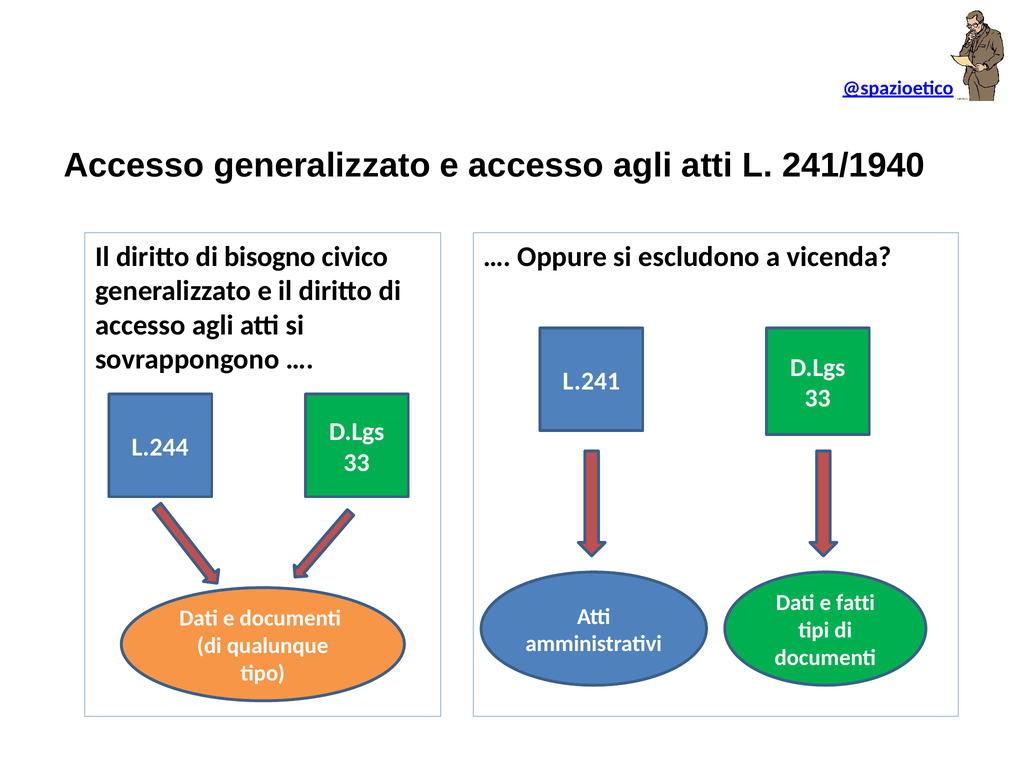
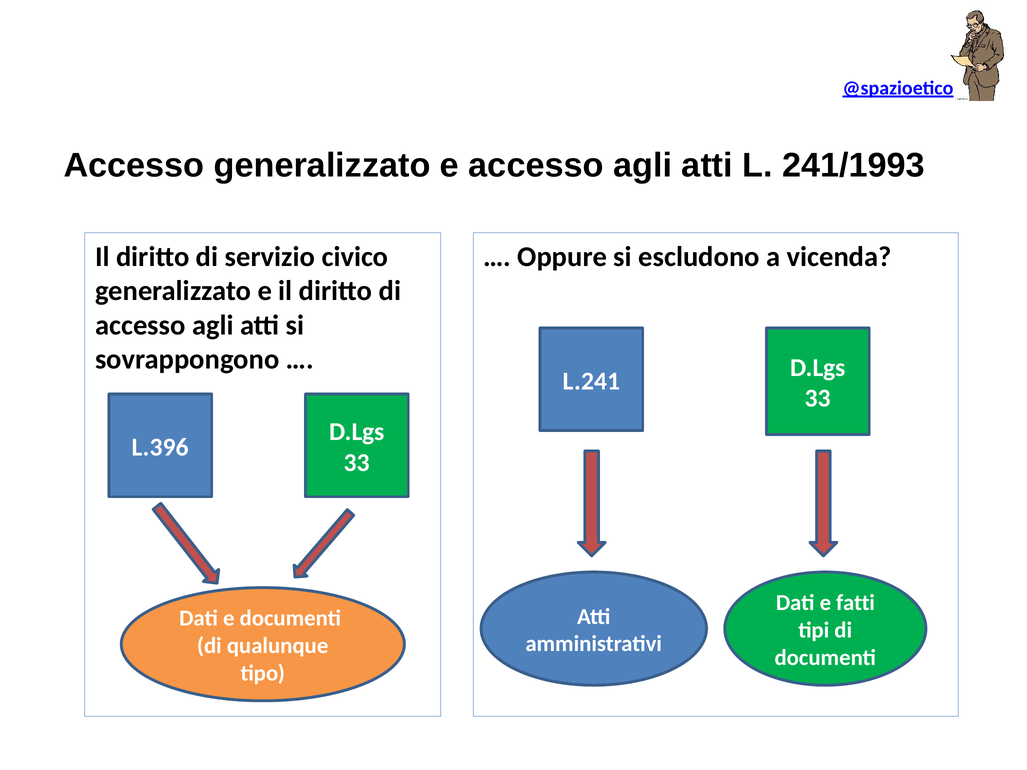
241/1940: 241/1940 -> 241/1993 (854, 166)
bisogno: bisogno -> servizio (270, 257)
L.244: L.244 -> L.396 (160, 447)
